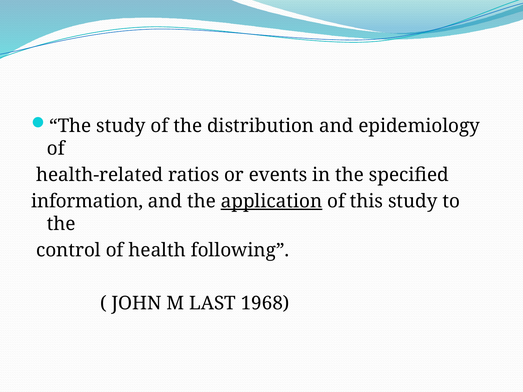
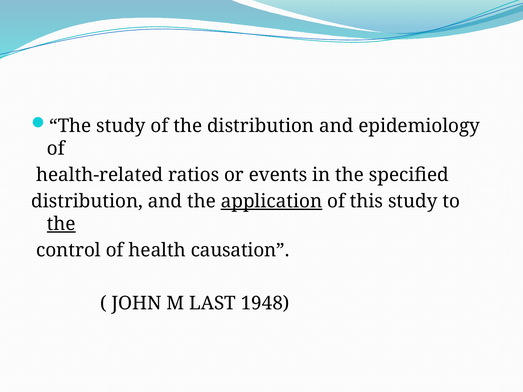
information: information -> distribution (87, 201)
the underline: none -> present (61, 224)
following: following -> causation (240, 250)
1968: 1968 -> 1948 (265, 303)
